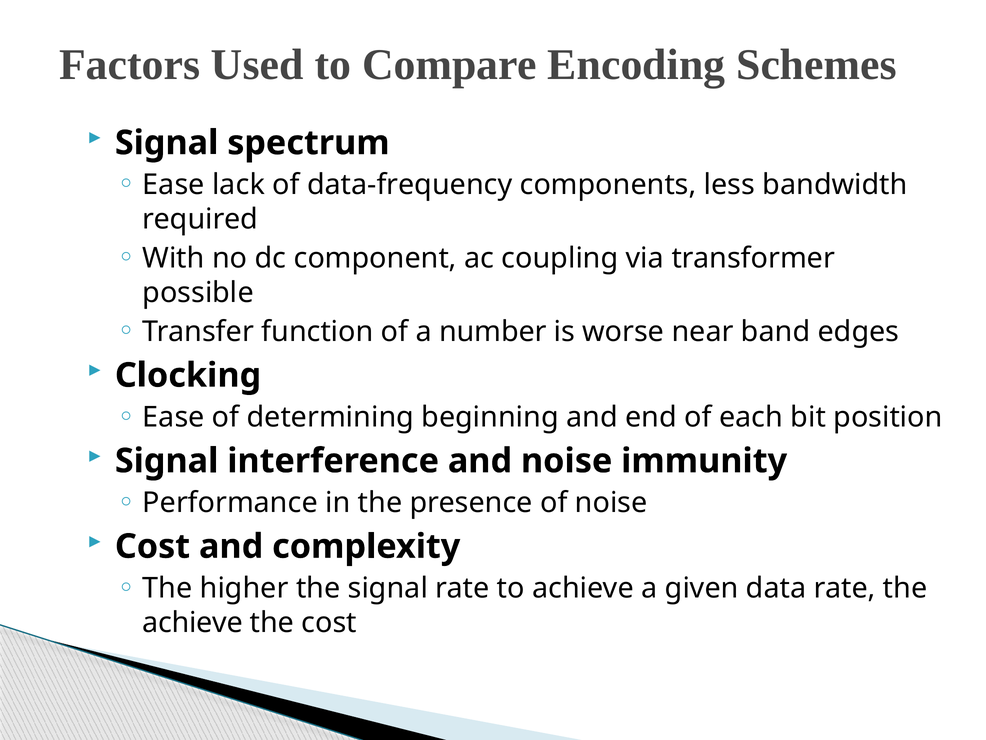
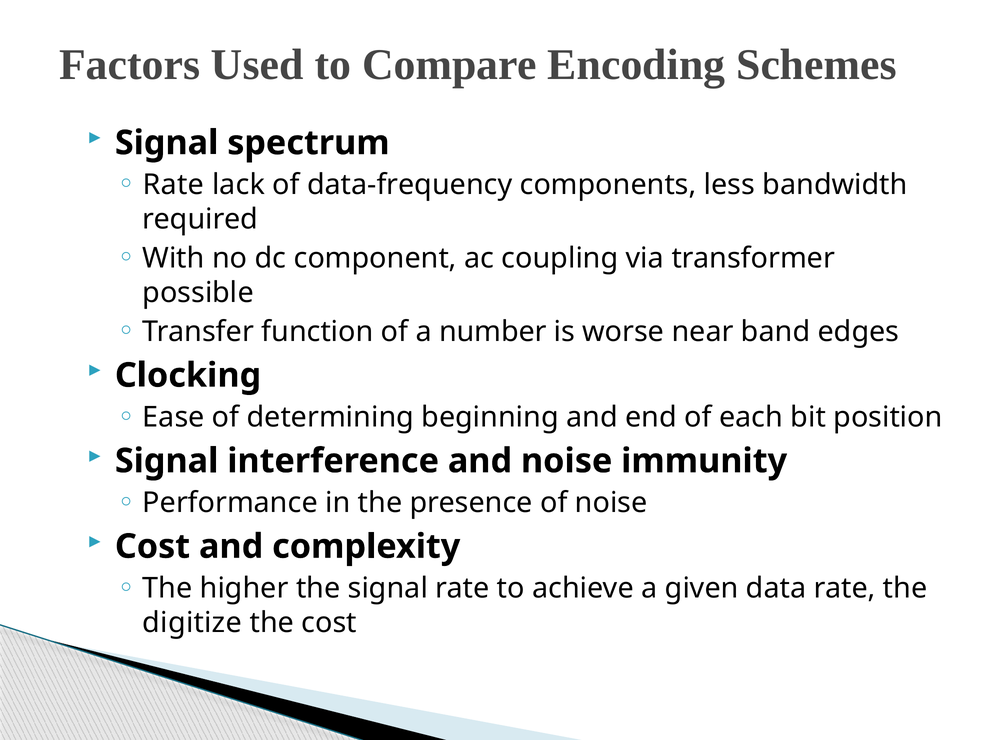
Ease: Ease -> Rate (173, 185)
achieve: achieve -> digitize (192, 622)
